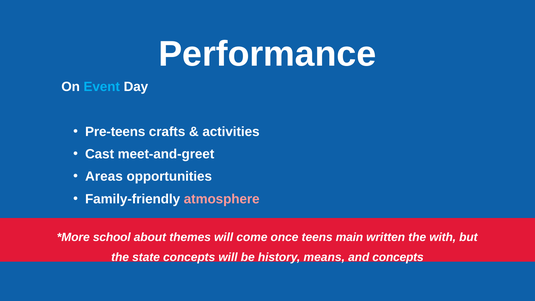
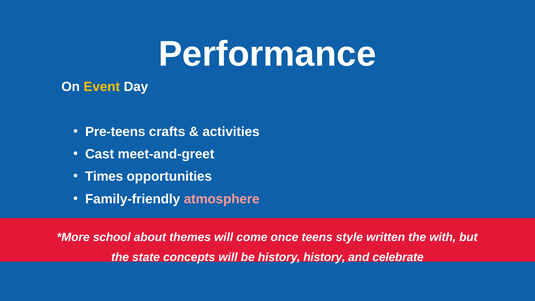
Event colour: light blue -> yellow (102, 87)
Areas: Areas -> Times (104, 177)
main: main -> style (349, 237)
history means: means -> history (324, 257)
and concepts: concepts -> celebrate (398, 257)
